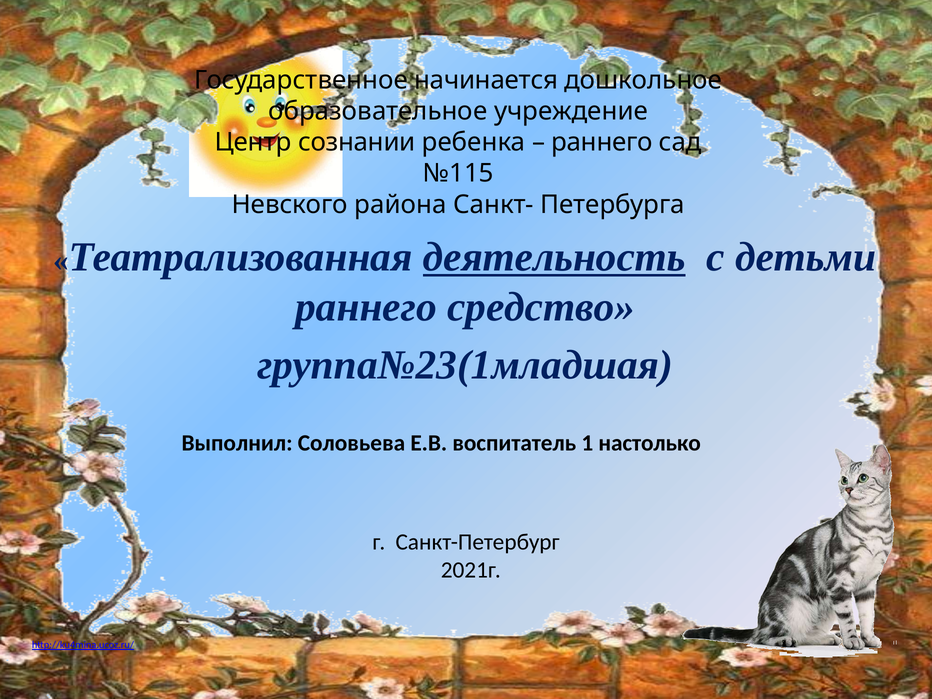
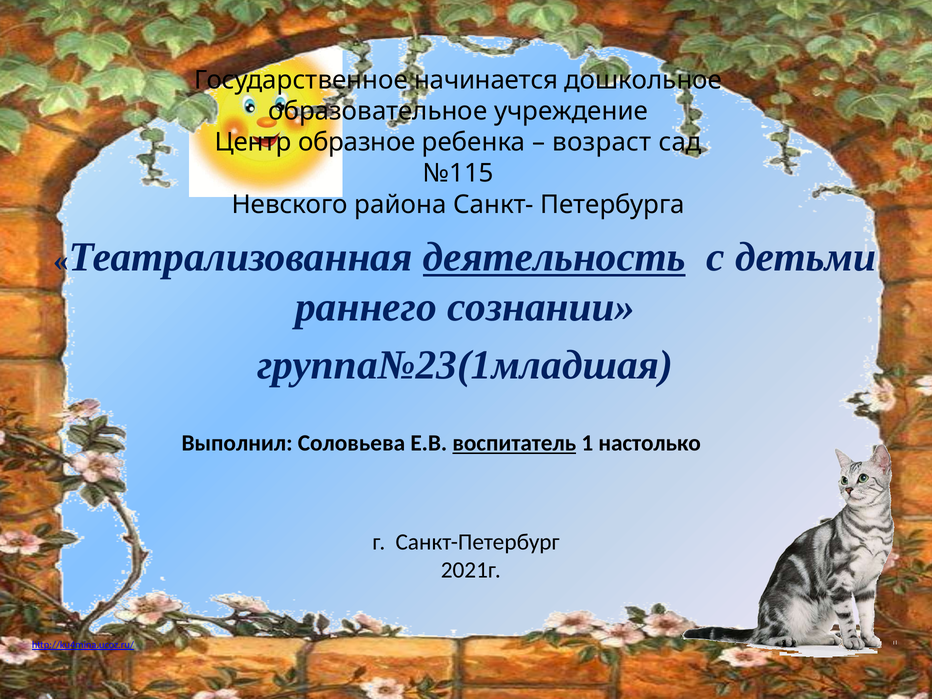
сознании: сознании -> образное (357, 142)
раннего: раннего -> возраст (602, 142)
средство: средство -> сознании (541, 307)
воспитатель underline: none -> present (514, 443)
